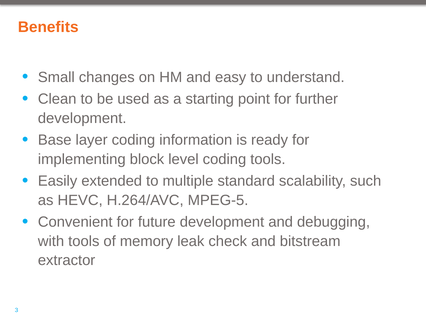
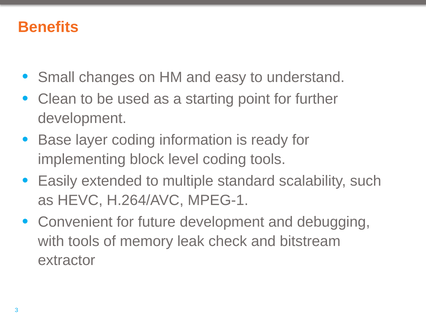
MPEG-5: MPEG-5 -> MPEG-1 (218, 201)
